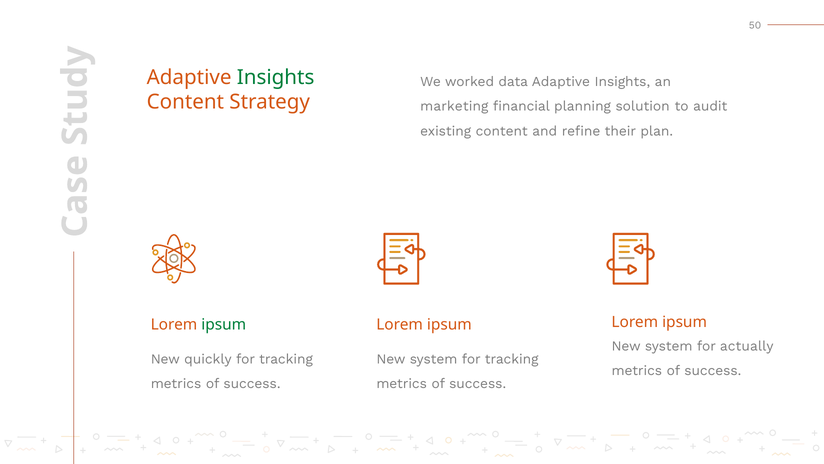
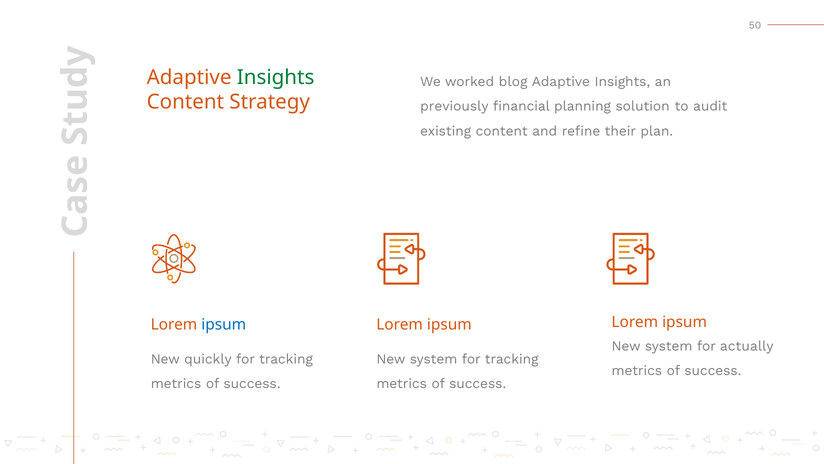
data: data -> blog (513, 82)
marketing: marketing -> previously (454, 106)
ipsum colour: green -> blue (224, 324)
